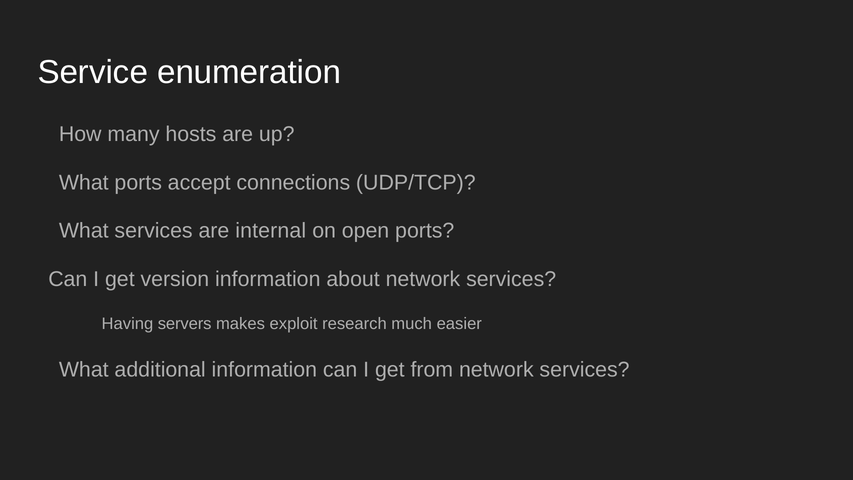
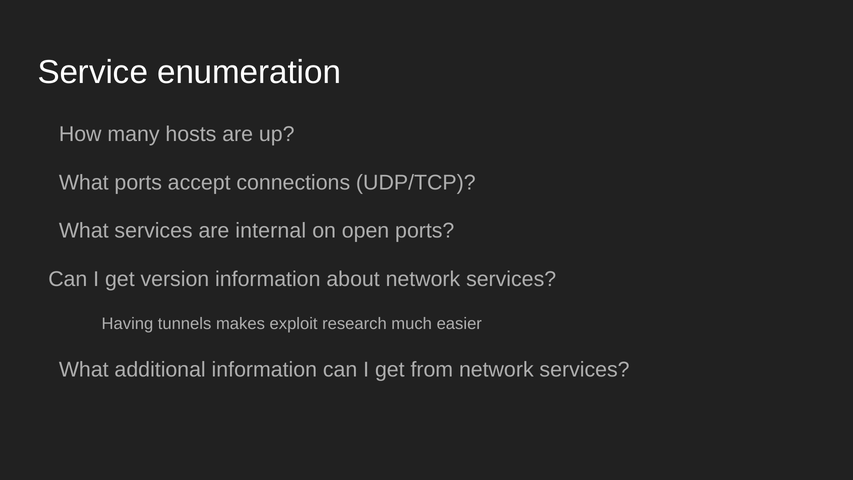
servers: servers -> tunnels (185, 324)
